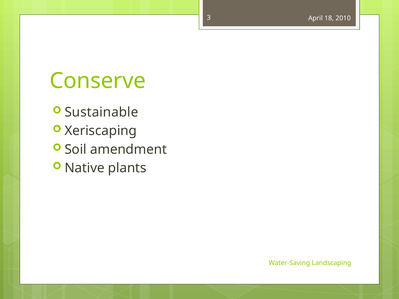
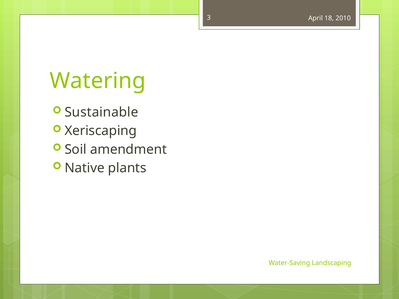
Conserve: Conserve -> Watering (98, 81)
